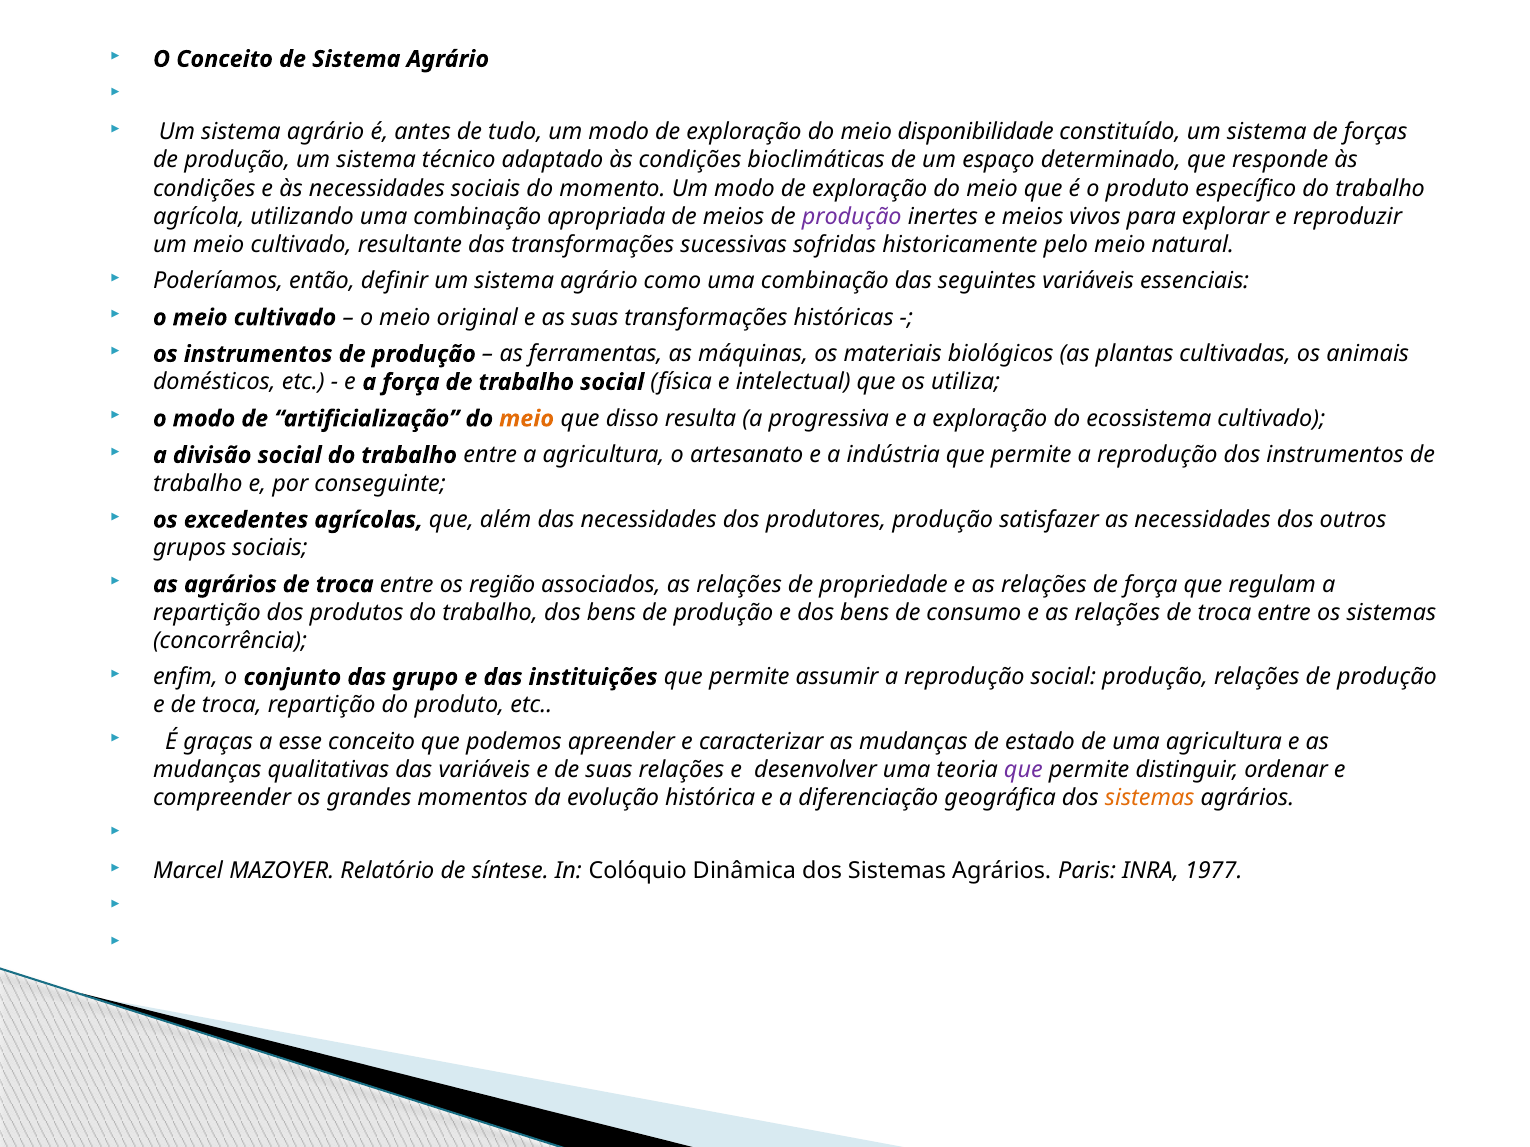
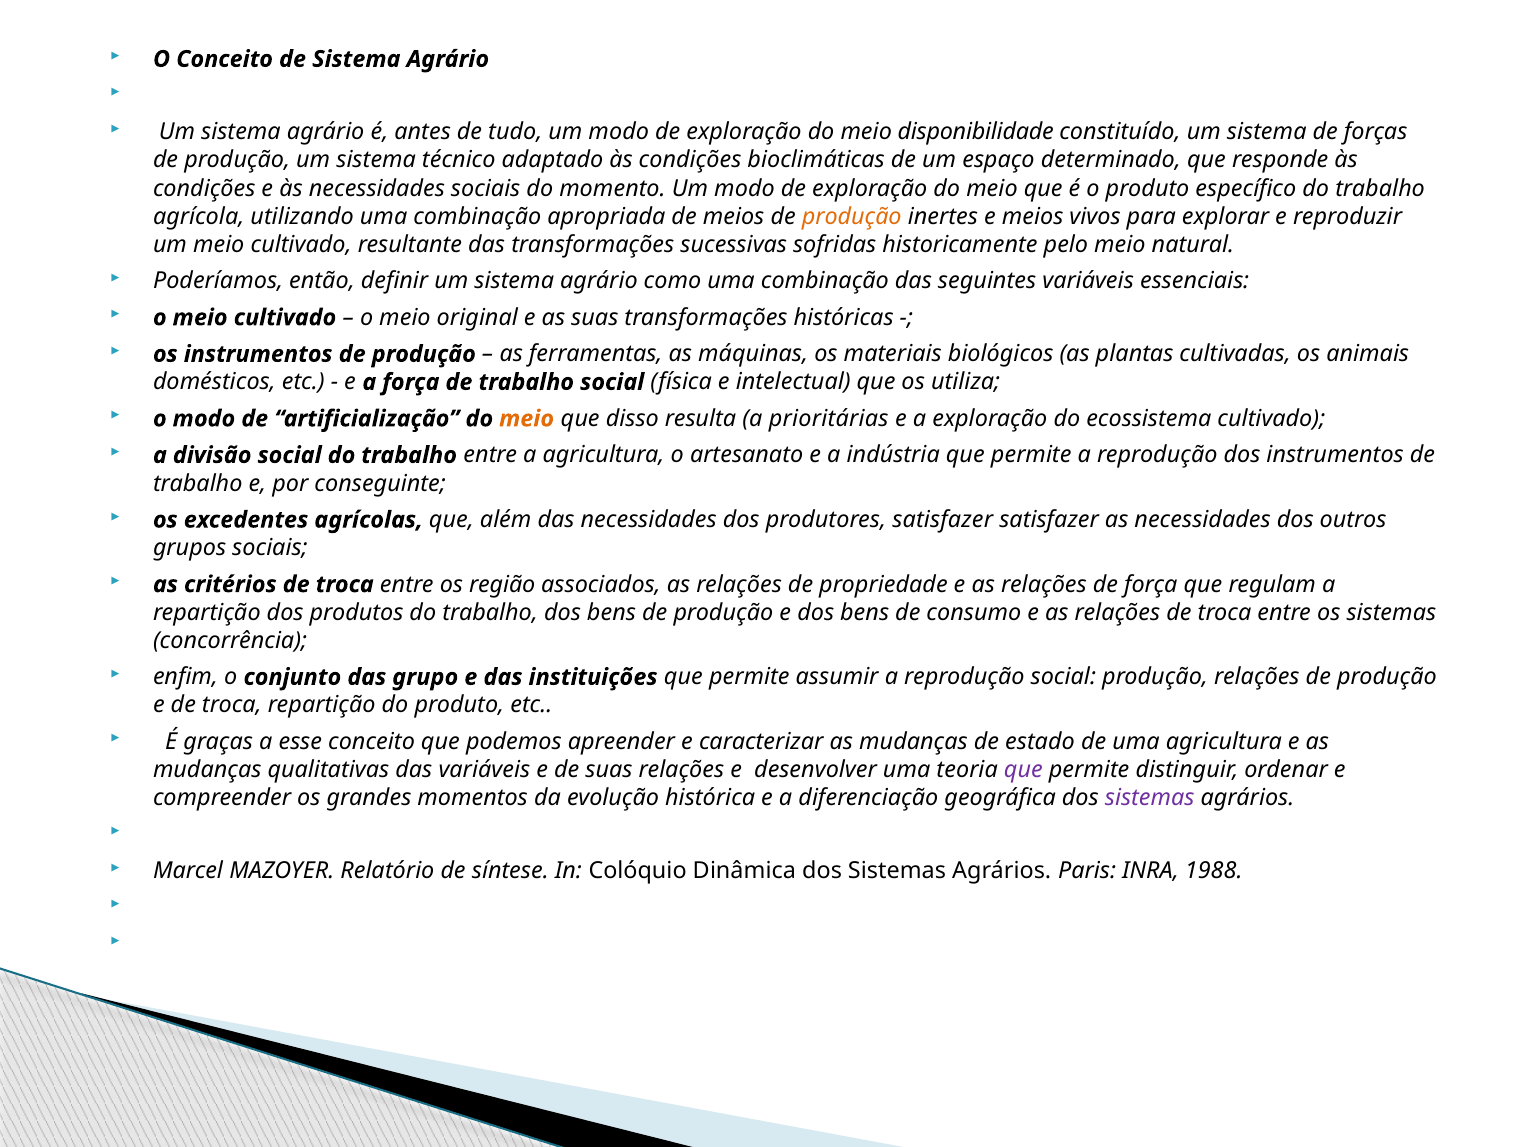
produção colour: purple -> orange (852, 216)
progressiva: progressiva -> prioritárias (829, 419)
produtores produção: produção -> satisfazer (943, 520)
as agrários: agrários -> critérios (230, 585)
sistemas colour: orange -> purple (1150, 798)
1977: 1977 -> 1988 (1214, 871)
